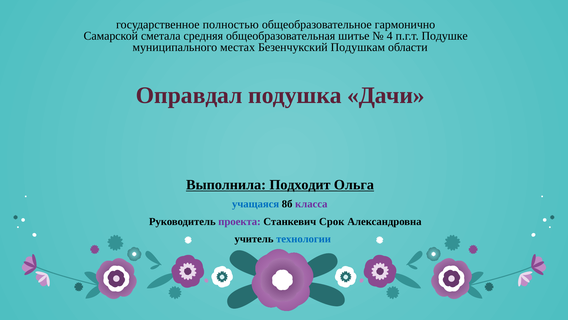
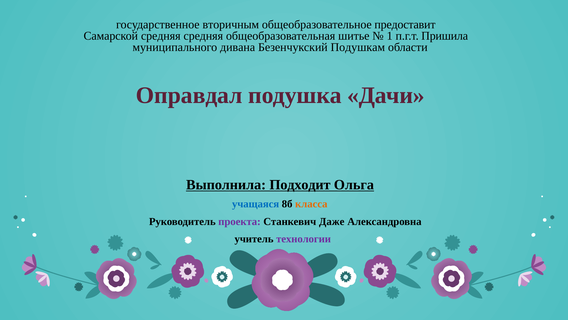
полностью: полностью -> вторичным (231, 24)
гармонично: гармонично -> предоставит (405, 24)
Самарской сметала: сметала -> средняя (161, 36)
4: 4 -> 1 (390, 36)
Подушке: Подушке -> Пришила (445, 36)
местах: местах -> дивана (238, 47)
класса colour: purple -> orange (311, 204)
Срок: Срок -> Даже (332, 221)
технологии colour: blue -> purple (304, 239)
